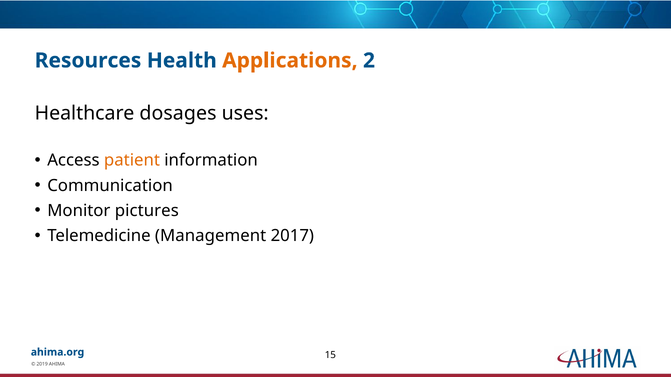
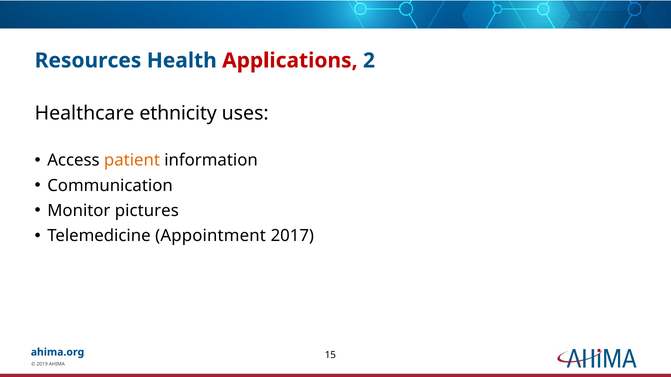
Applications colour: orange -> red (290, 61)
dosages: dosages -> ethnicity (178, 113)
Management: Management -> Appointment (211, 236)
